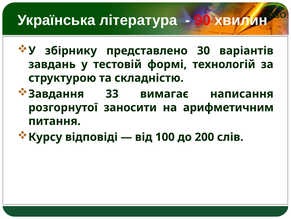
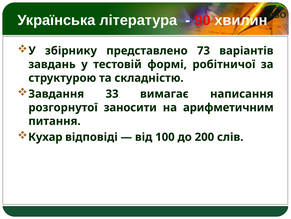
30: 30 -> 73 (204, 51)
технологій: технологій -> робітничої (224, 64)
Курсу: Курсу -> Кухар (45, 137)
